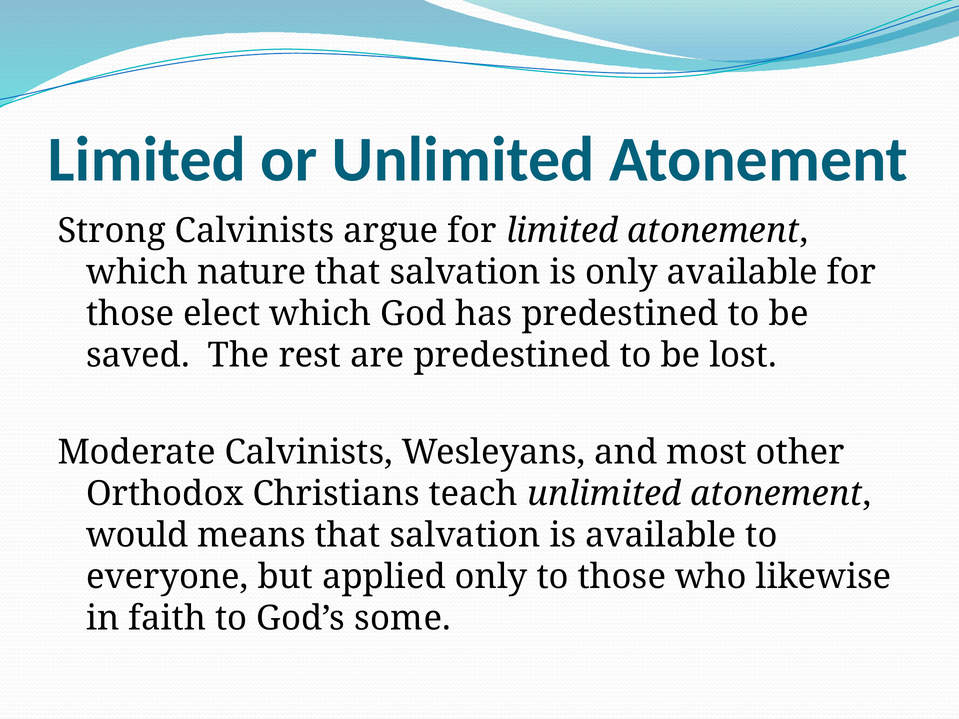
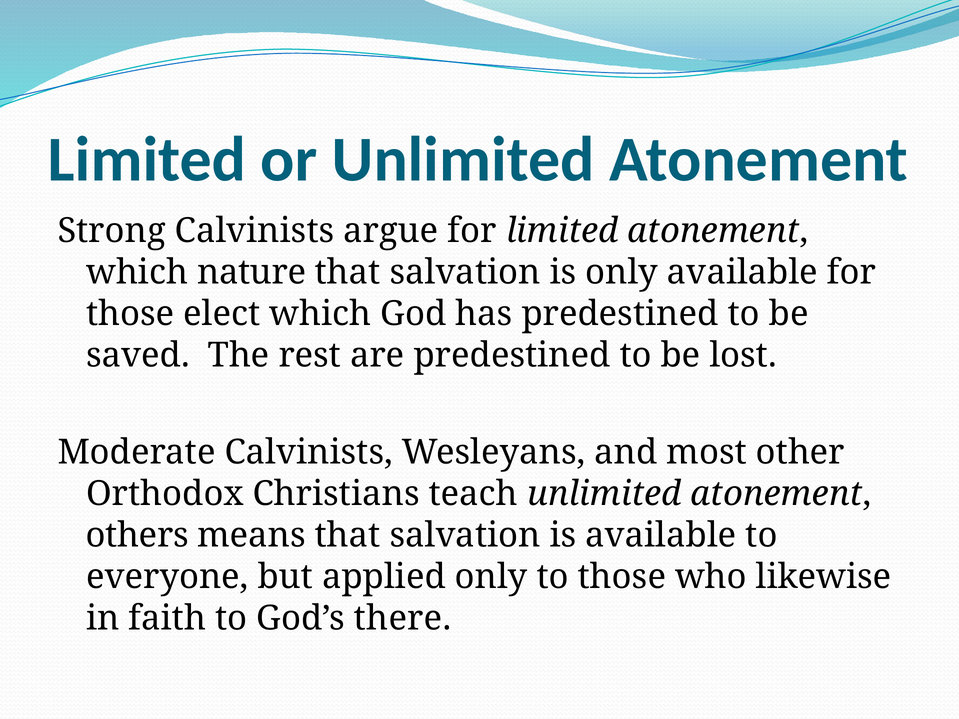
would: would -> others (137, 535)
some: some -> there (403, 619)
